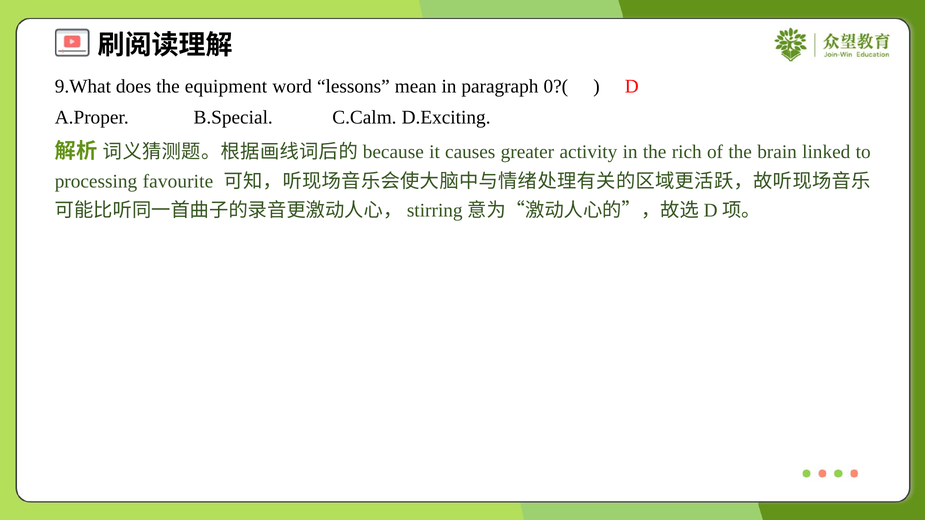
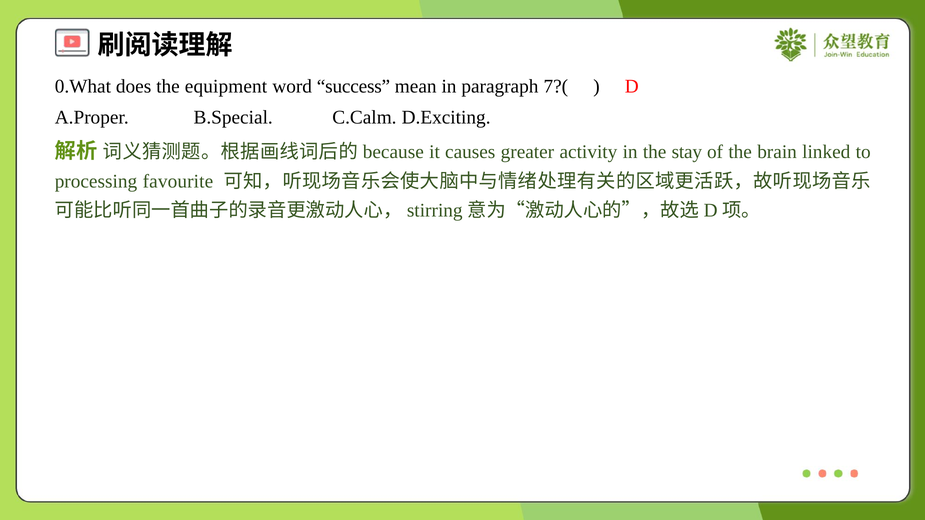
9.What: 9.What -> 0.What (83, 87)
lessons: lessons -> success (354, 87)
0?(: 0?( -> 7?( (556, 87)
rich: rich -> stay (687, 152)
